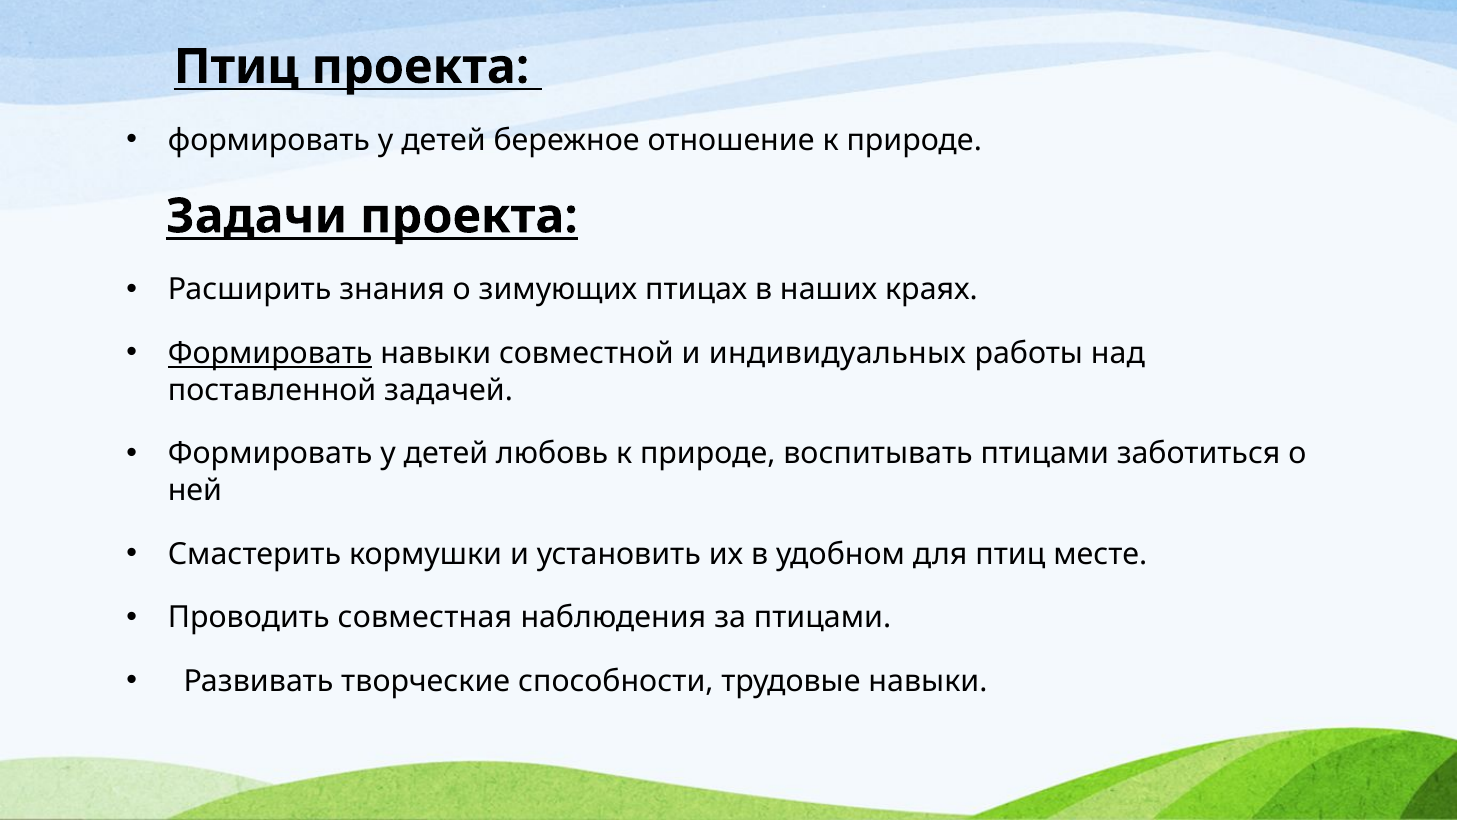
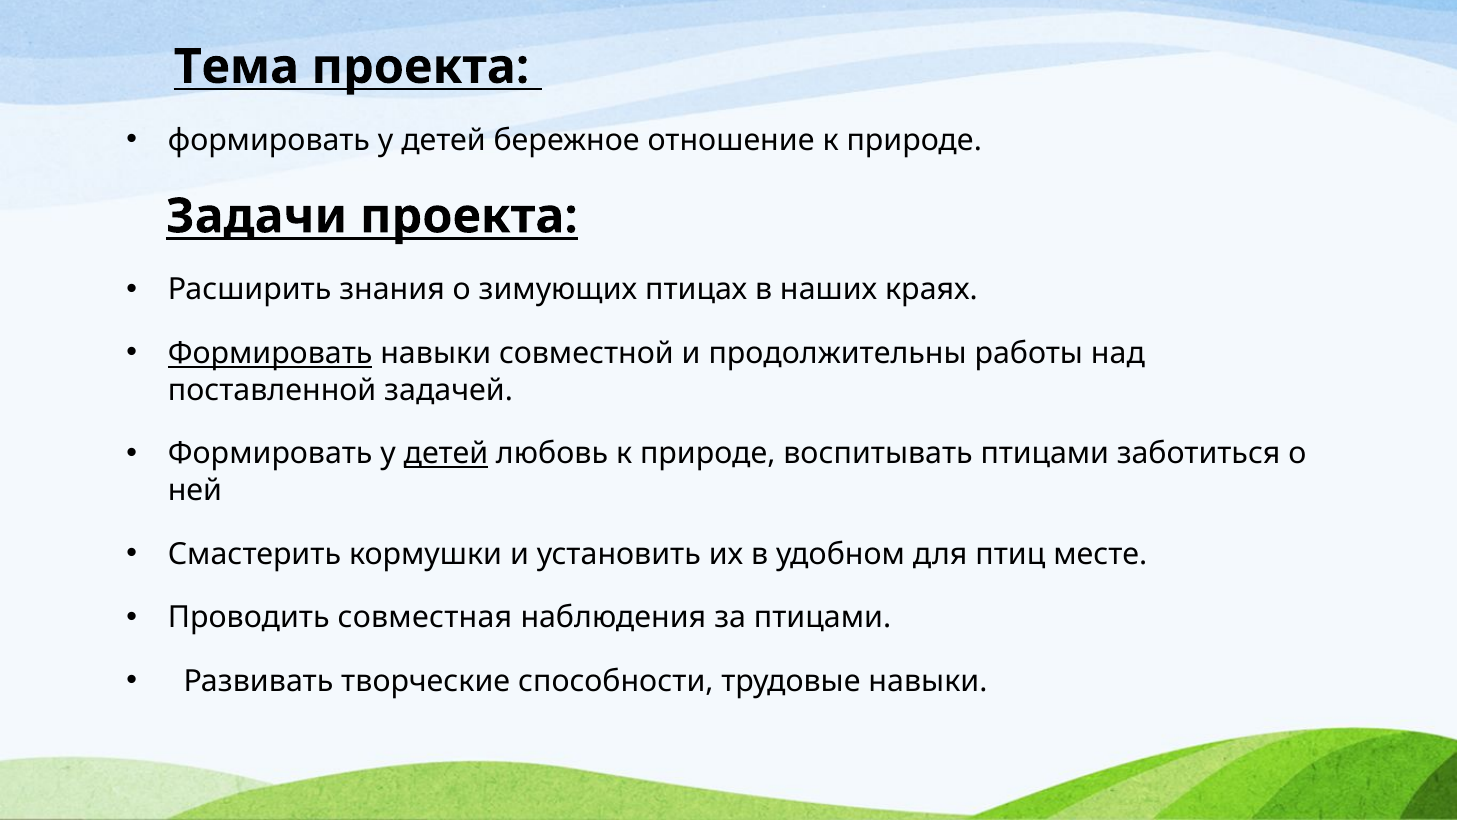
Птиц: Птиц -> Тема (236, 67)
индивидуальных: индивидуальных -> продолжительны (838, 353)
детей underline: none -> present (446, 454)
